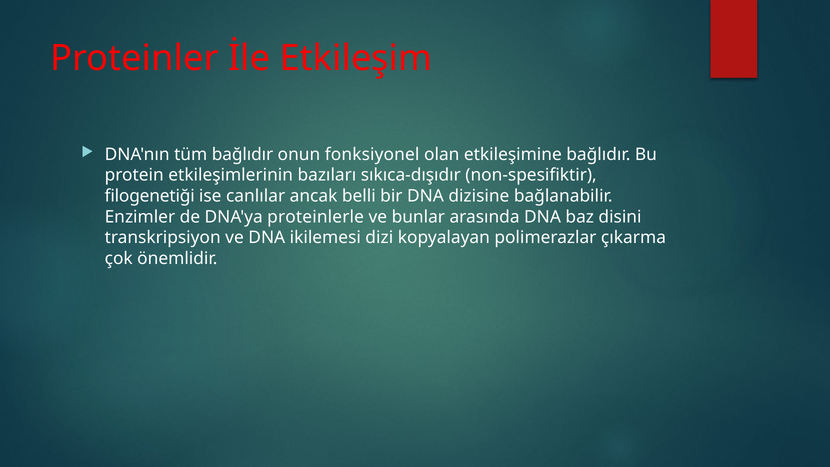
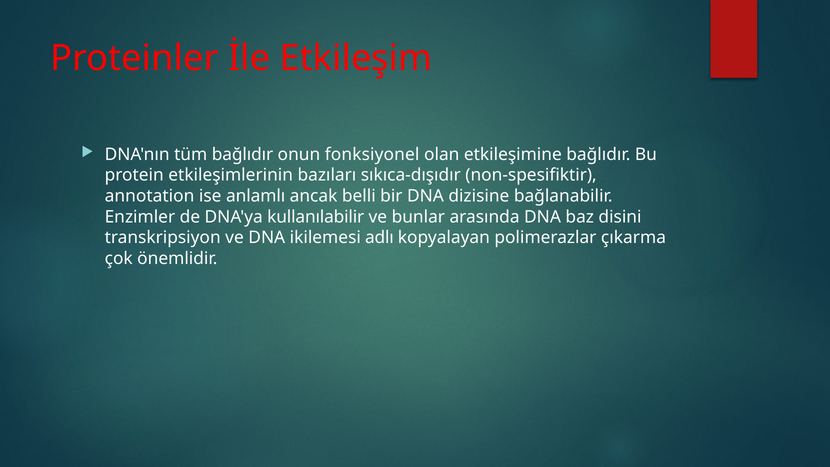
filogenetiği: filogenetiği -> annotation (150, 196)
canlılar: canlılar -> anlamlı (256, 196)
proteinlerle: proteinlerle -> kullanılabilir (316, 217)
dizi: dizi -> adlı (379, 238)
